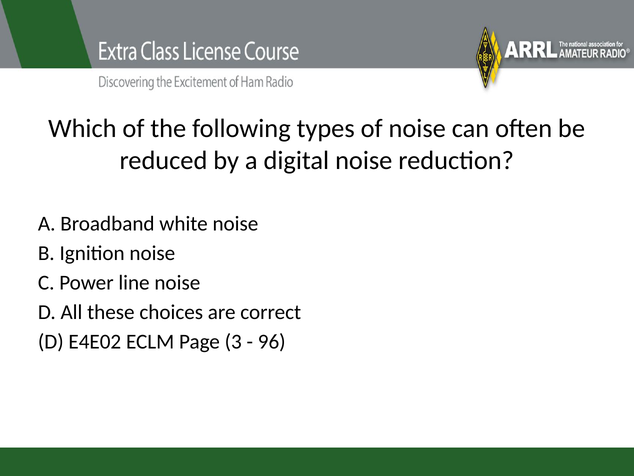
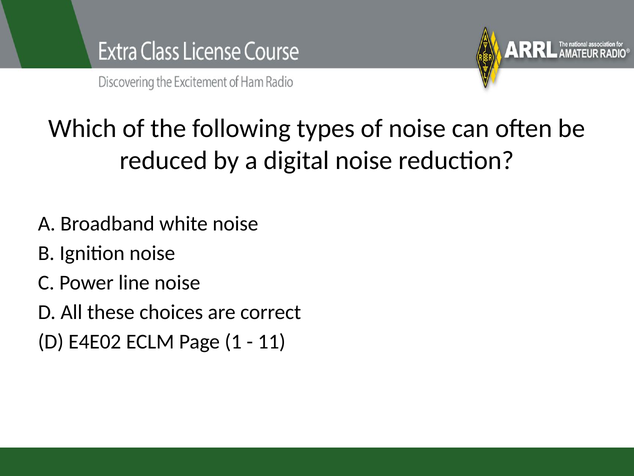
3: 3 -> 1 (233, 342)
96: 96 -> 11 (272, 342)
